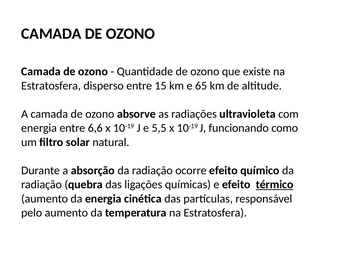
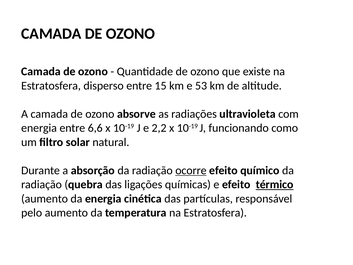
65: 65 -> 53 (201, 86)
5,5: 5,5 -> 2,2 (159, 128)
ocorre underline: none -> present (191, 170)
